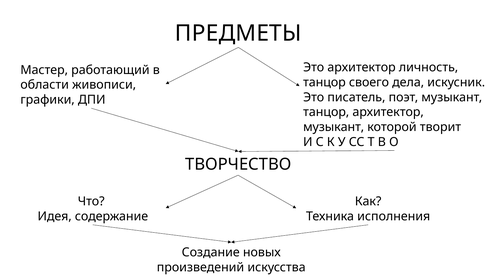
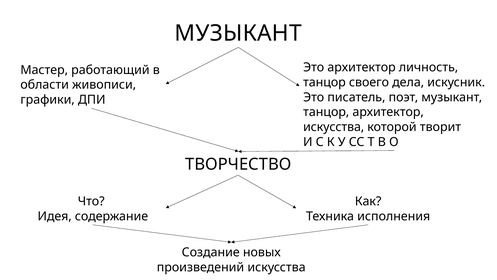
ПРЕДМЕТЫ: ПРЕДМЕТЫ -> МУЗЫКАНТ (238, 33)
музыкант: музыкант -> искусства (334, 127)
